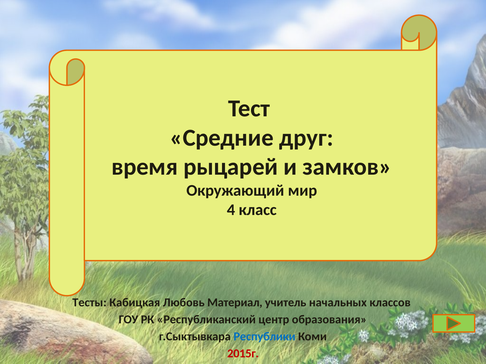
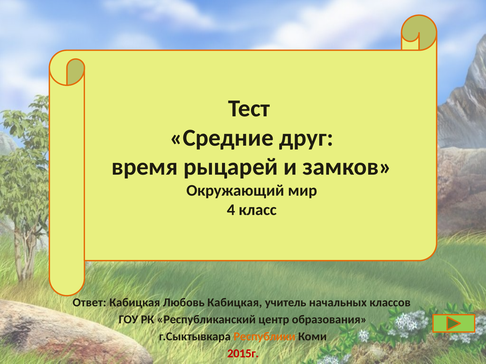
Тесты: Тесты -> Ответ (89, 303)
Любовь Материал: Материал -> Кабицкая (235, 303)
Республики colour: blue -> orange (265, 337)
